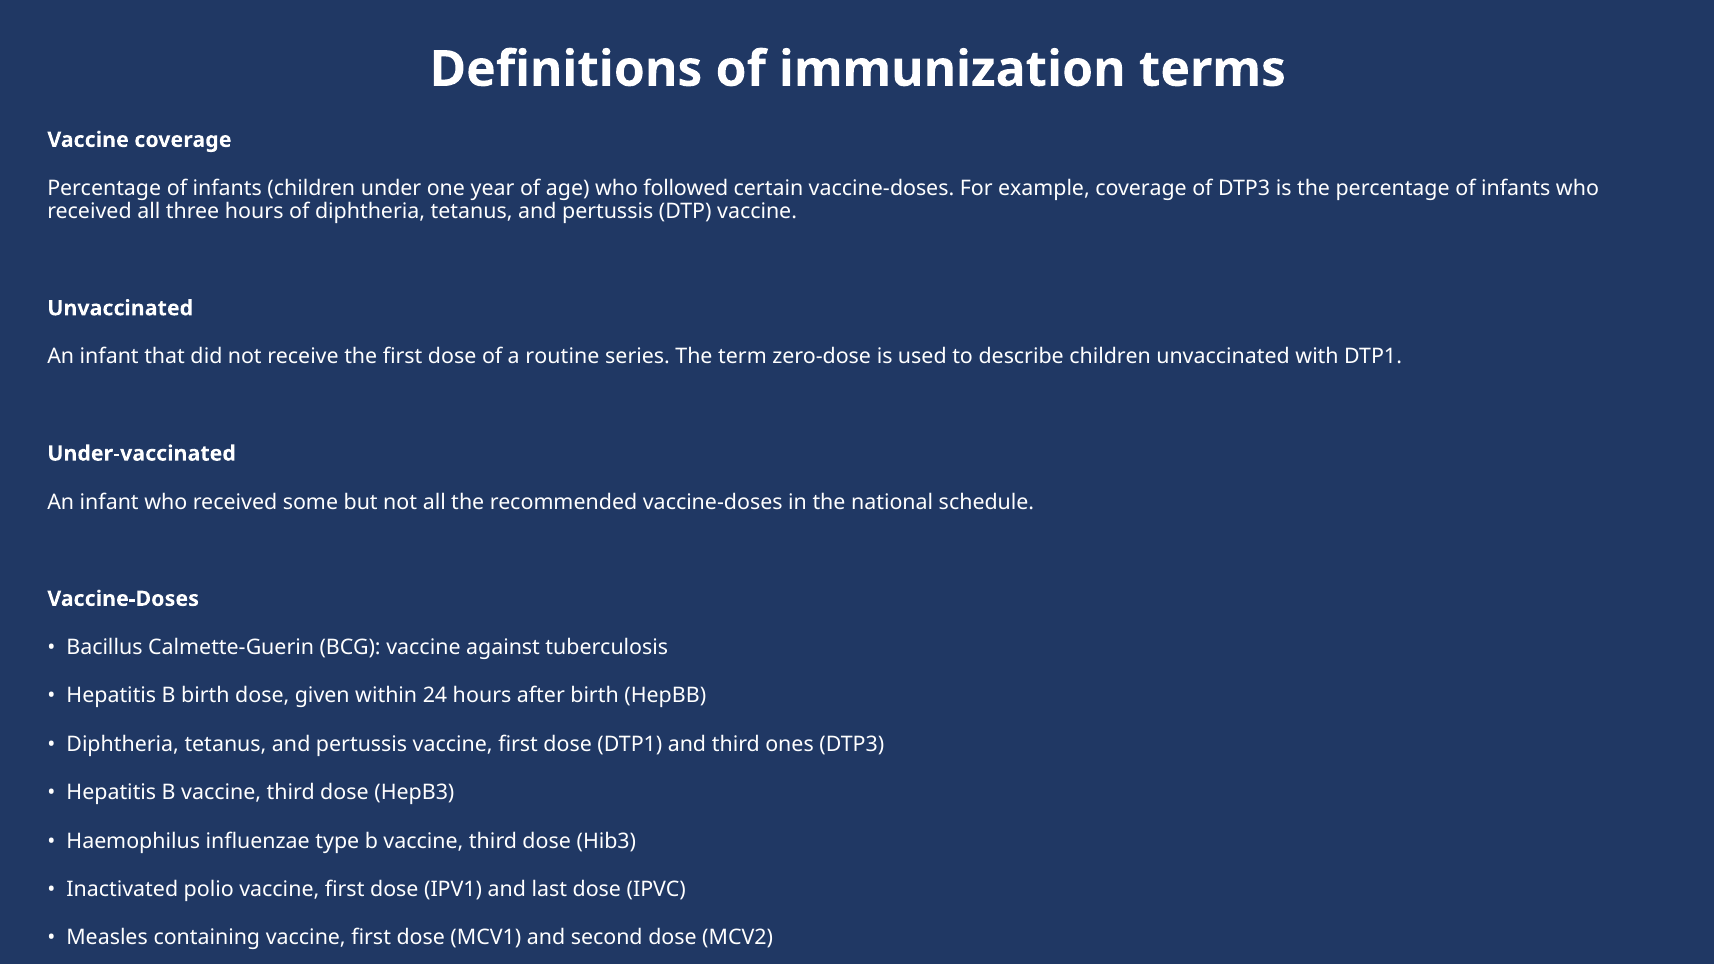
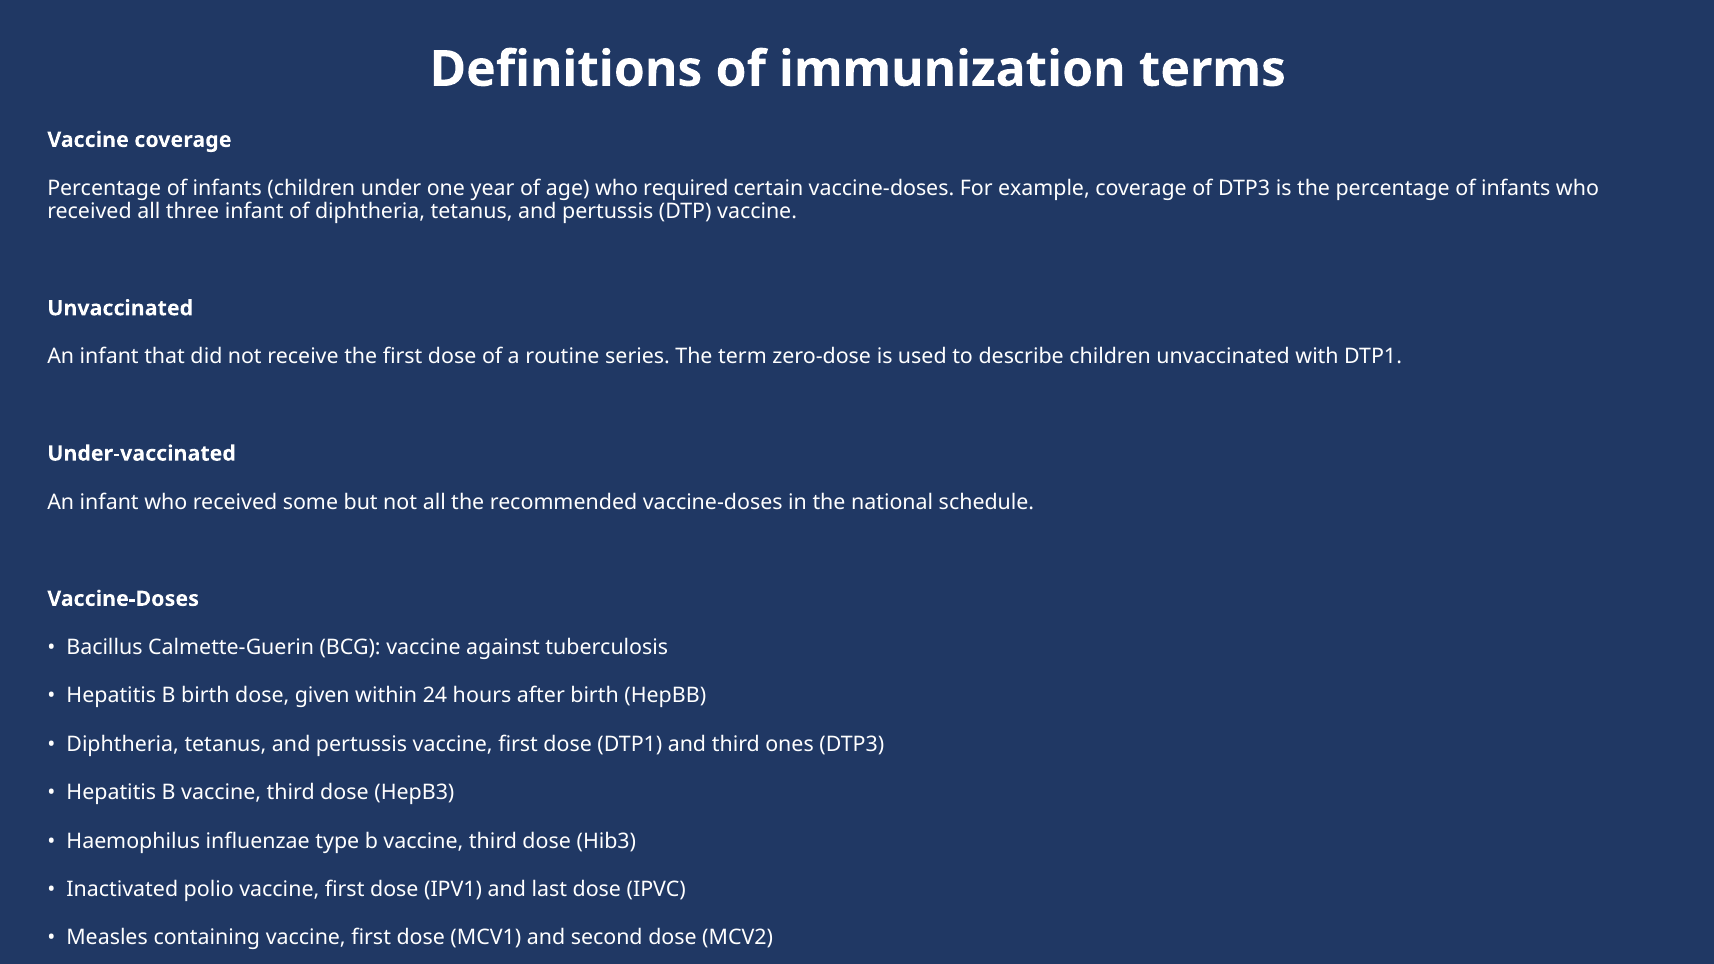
followed: followed -> required (686, 188)
three hours: hours -> infant (254, 211)
